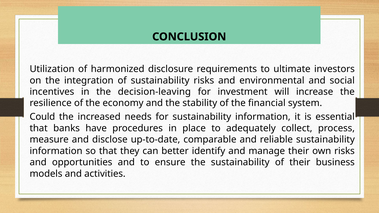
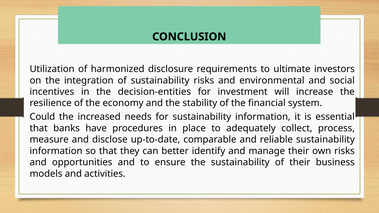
decision-leaving: decision-leaving -> decision-entities (154, 92)
